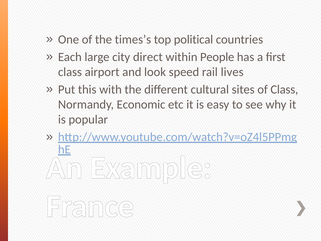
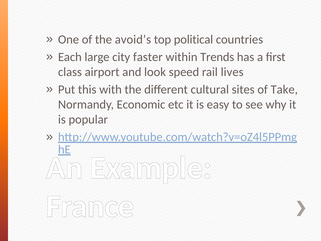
times’s: times’s -> avoid’s (133, 39)
direct: direct -> faster (148, 57)
People: People -> Trends (217, 57)
of Class: Class -> Take (284, 89)
